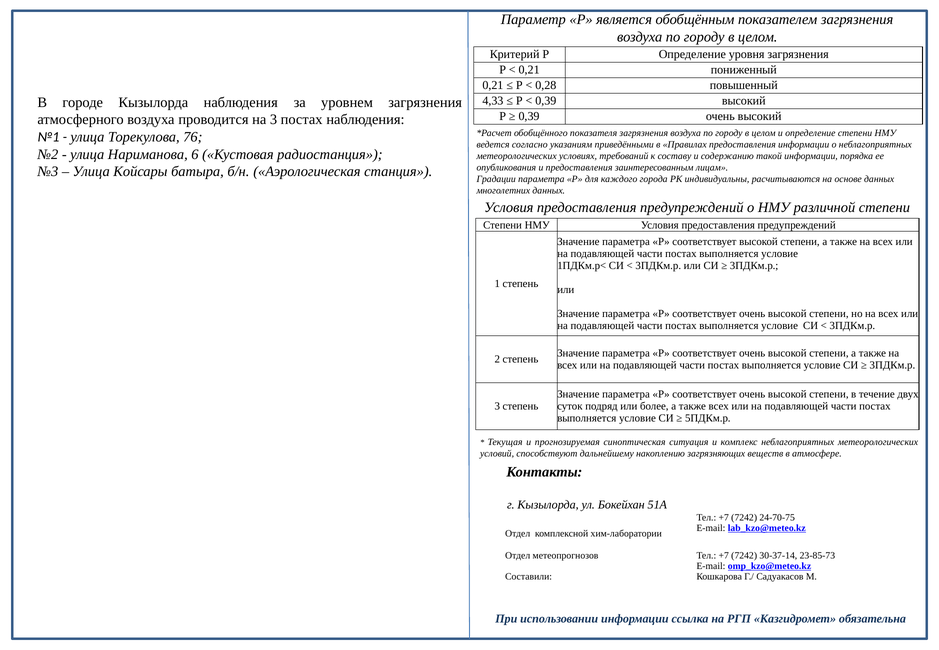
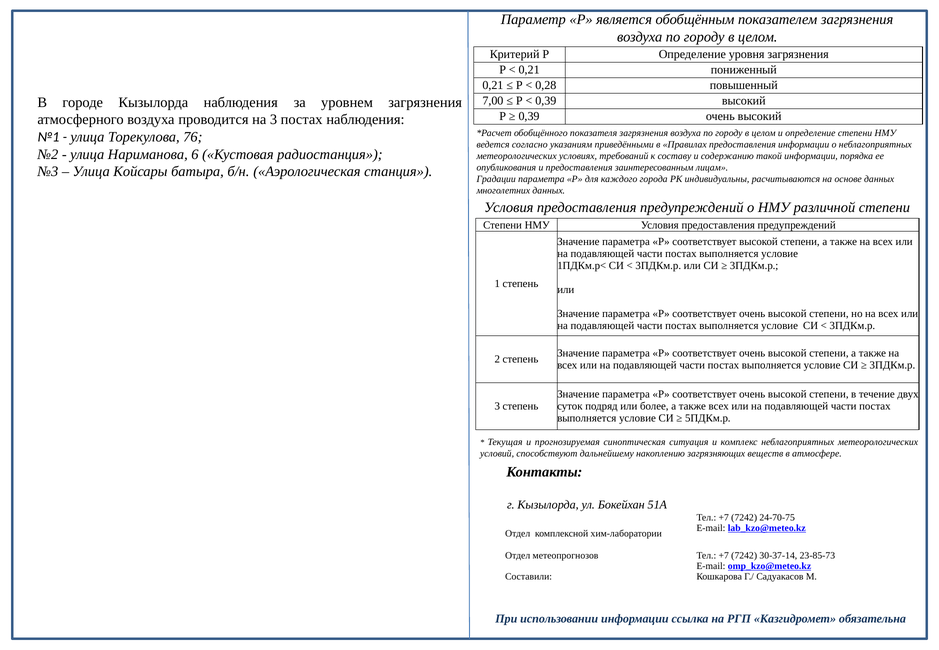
4,33: 4,33 -> 7,00 (493, 101)
